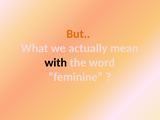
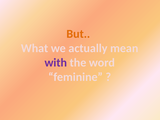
with colour: black -> purple (56, 63)
